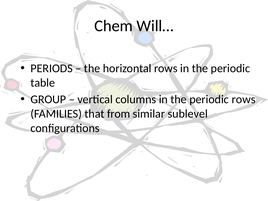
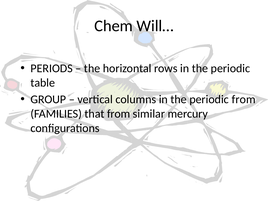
periodic rows: rows -> from (244, 99)
sublevel: sublevel -> mercury (188, 114)
